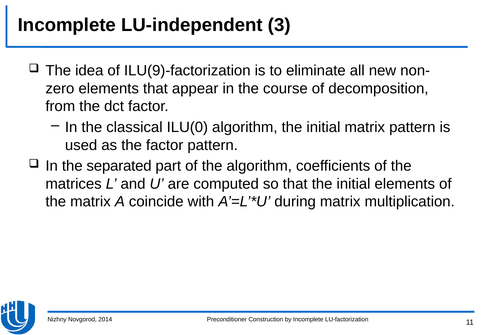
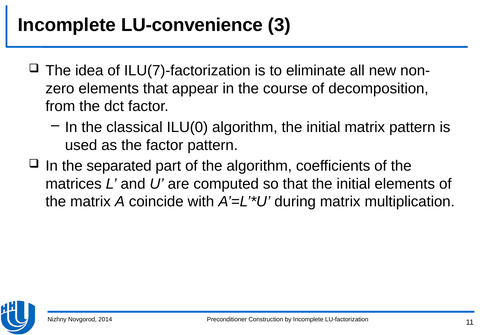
LU-independent: LU-independent -> LU-convenience (192, 25)
ILU(9)-factorization: ILU(9)-factorization -> ILU(7)-factorization (187, 71)
